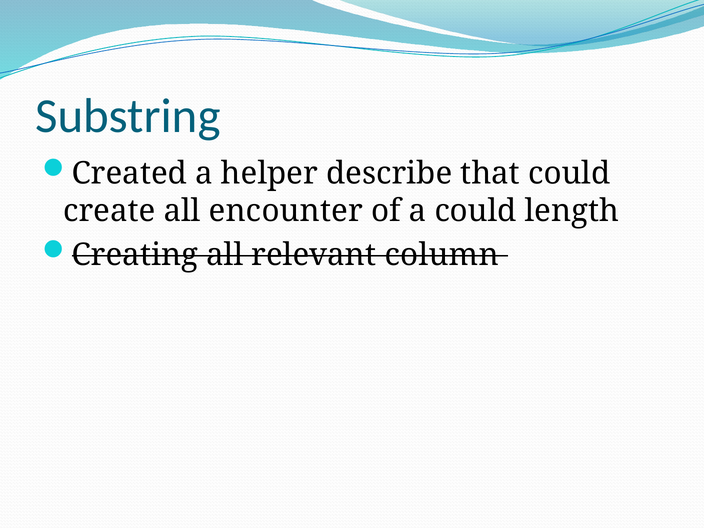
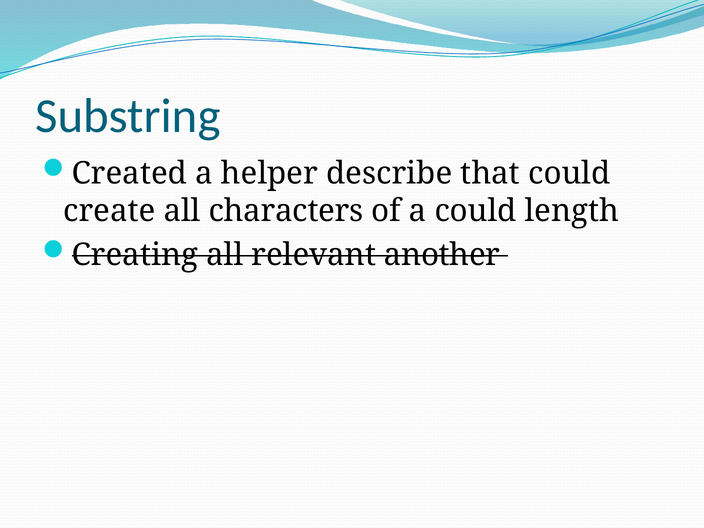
encounter: encounter -> characters (286, 211)
column: column -> another (442, 255)
